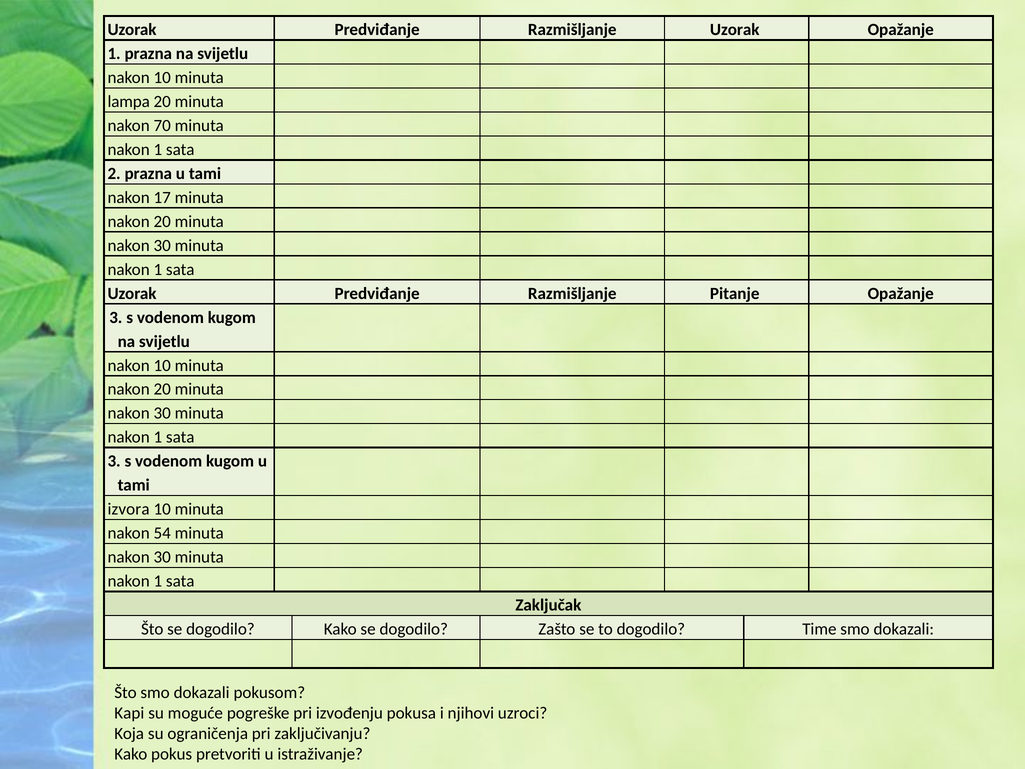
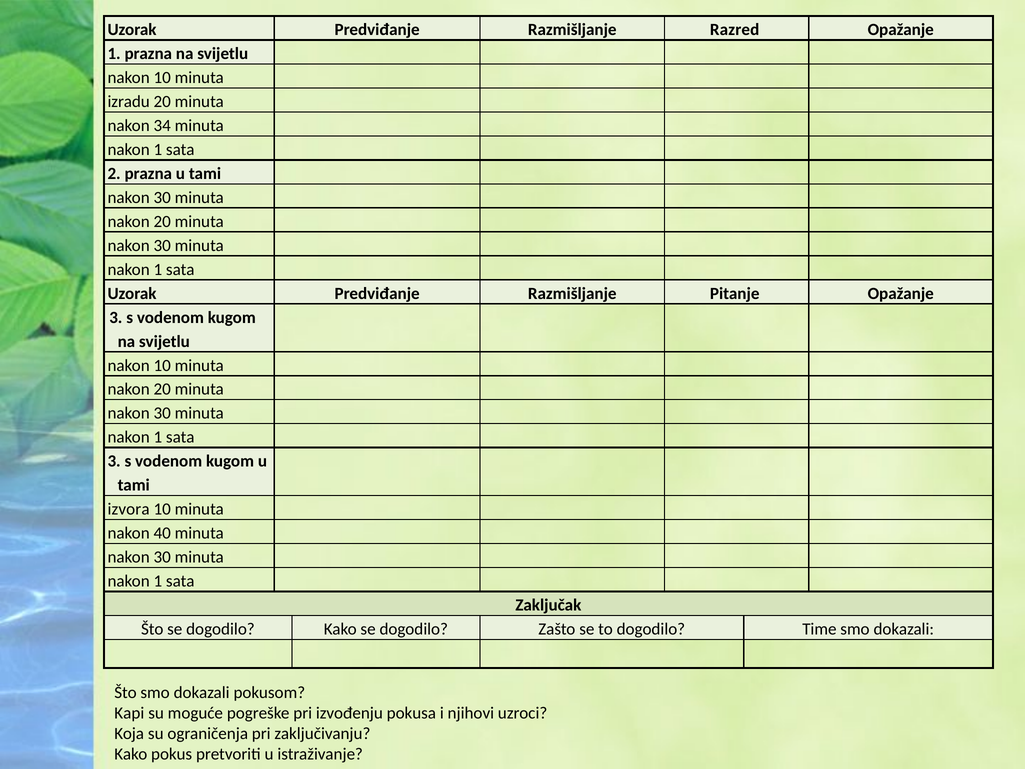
Razmišljanje Uzorak: Uzorak -> Razred (735, 30)
lampa: lampa -> izradu (129, 102)
70: 70 -> 34 (162, 126)
17: 17 -> 30 (162, 198)
54: 54 -> 40 (162, 533)
